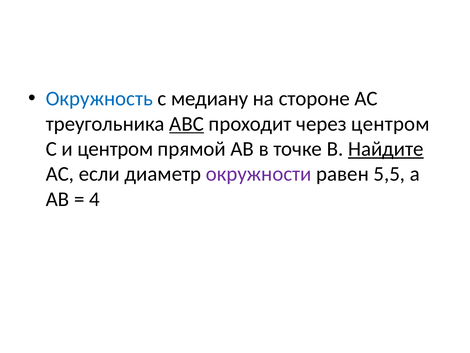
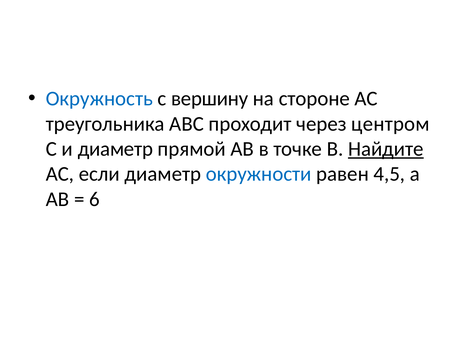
медиану: медиану -> вершину (210, 99)
ABC underline: present -> none (187, 124)
и центром: центром -> диаметр (115, 149)
окружности colour: purple -> blue (259, 174)
5,5: 5,5 -> 4,5 (389, 174)
4: 4 -> 6 (94, 199)
